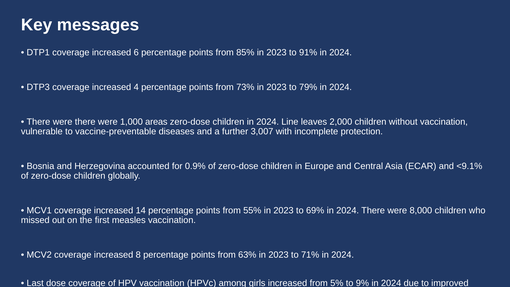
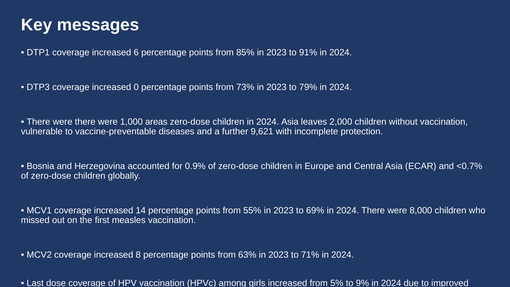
4: 4 -> 0 (136, 87)
2024 Line: Line -> Asia (290, 122)
3,007: 3,007 -> 9,621 (262, 132)
<9.1%: <9.1% -> <0.7% (469, 166)
